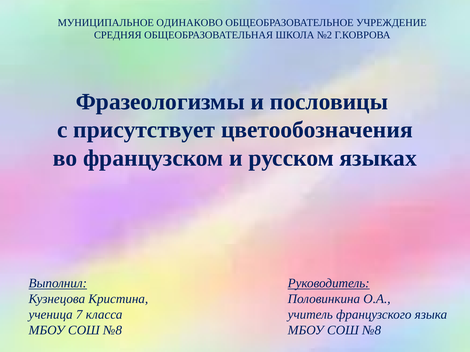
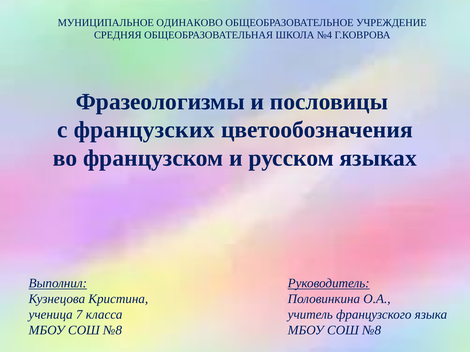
№2: №2 -> №4 (324, 35)
присутствует: присутствует -> французских (144, 130)
